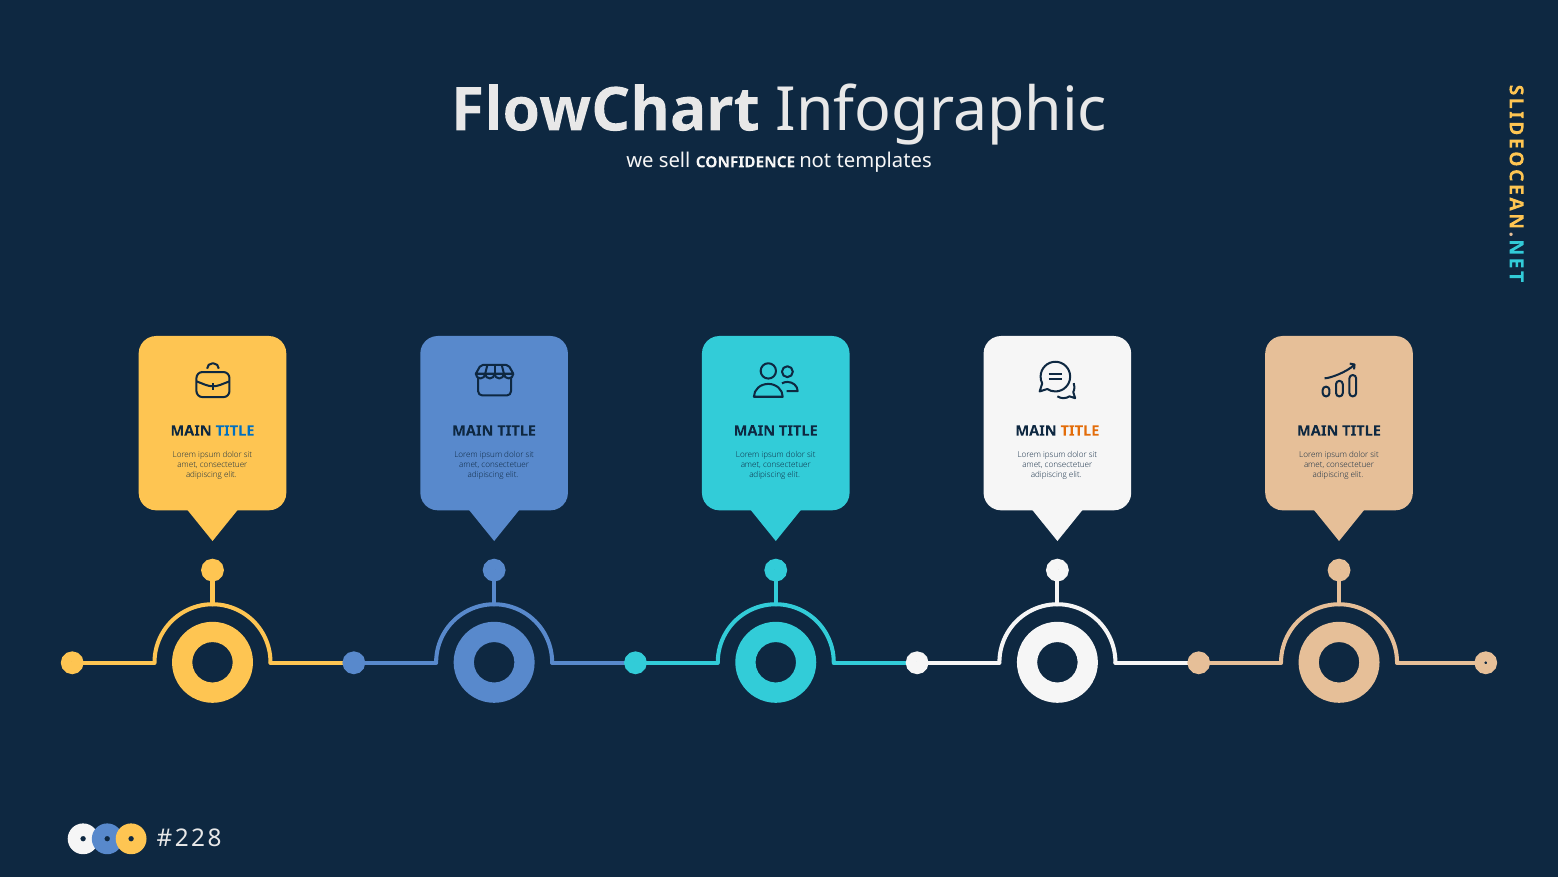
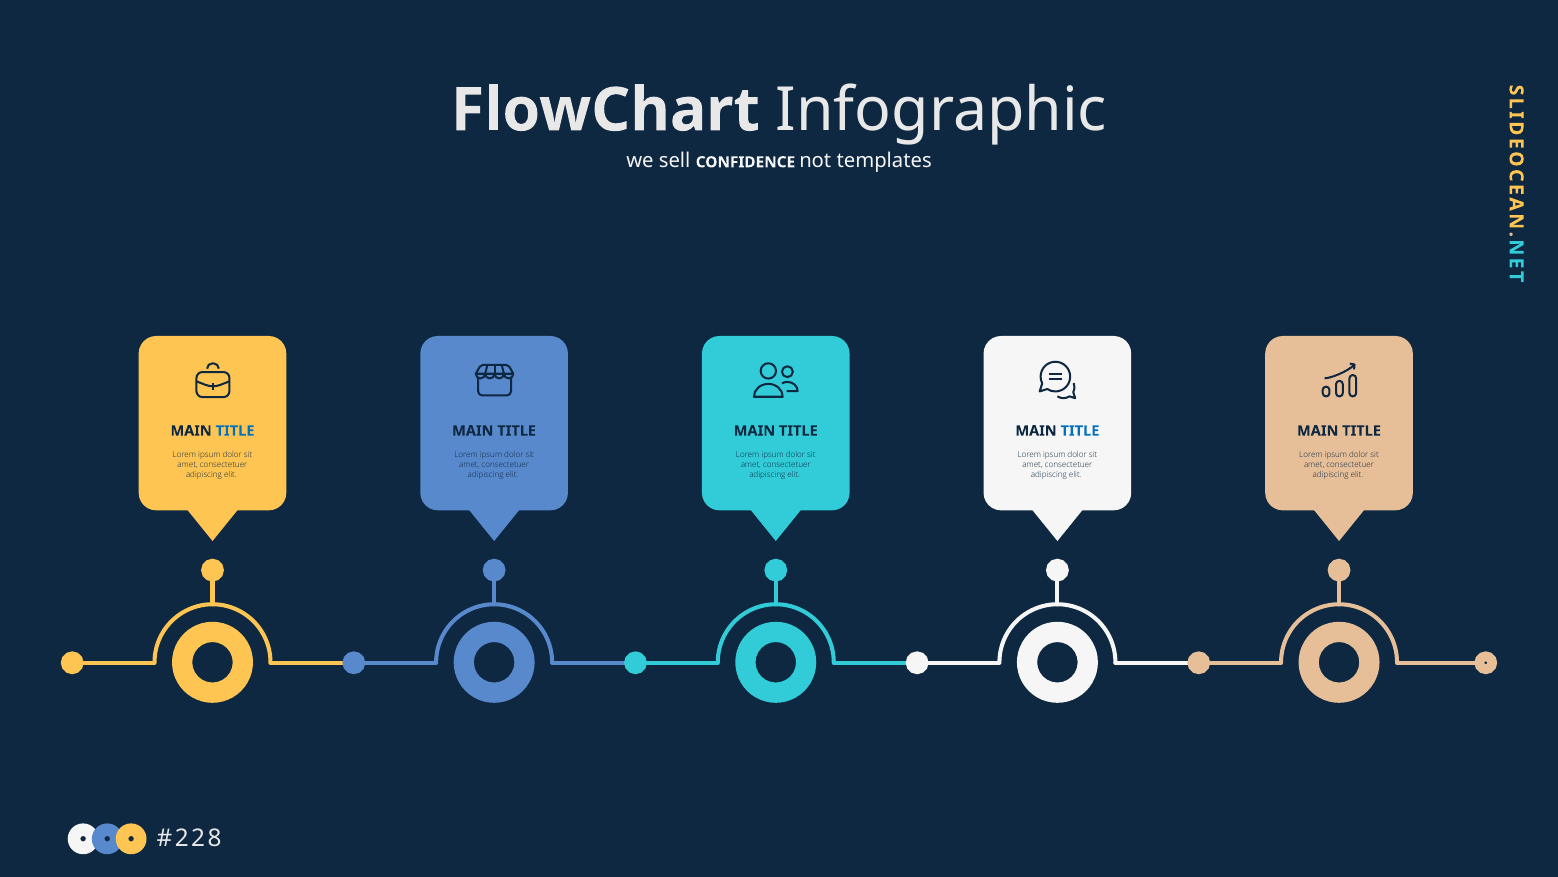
TITLE colour: orange -> blue (1080, 431)
